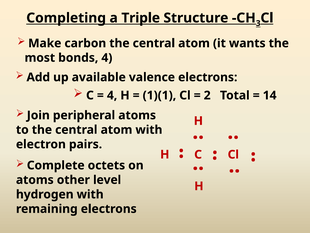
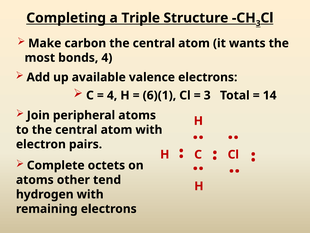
1)(1: 1)(1 -> 6)(1 (159, 95)
2: 2 -> 3 (207, 95)
level: level -> tend (107, 180)
